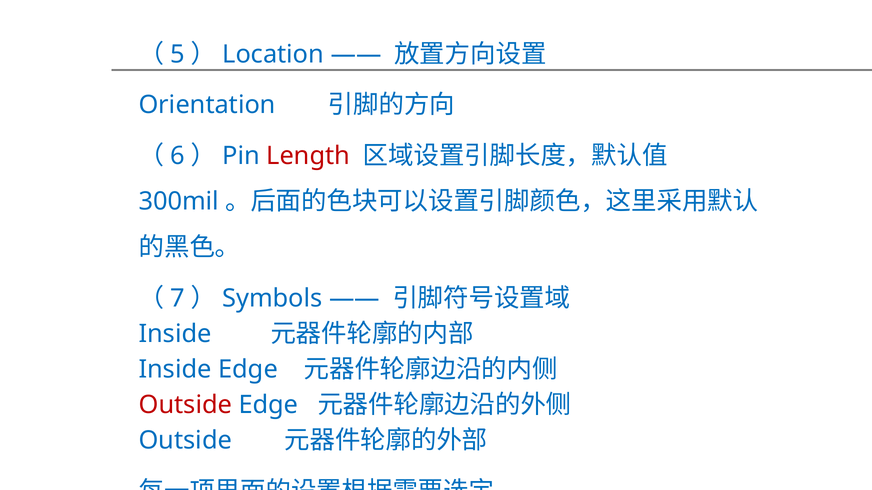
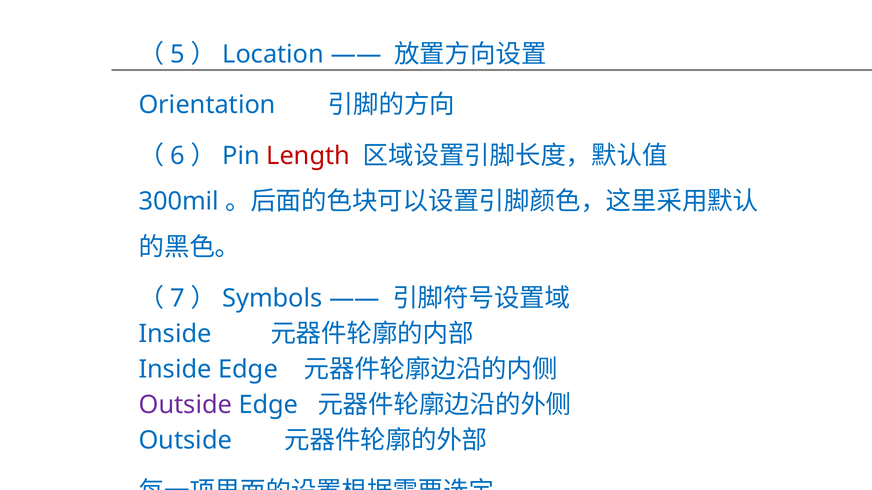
Outside colour: red -> purple (185, 405)
